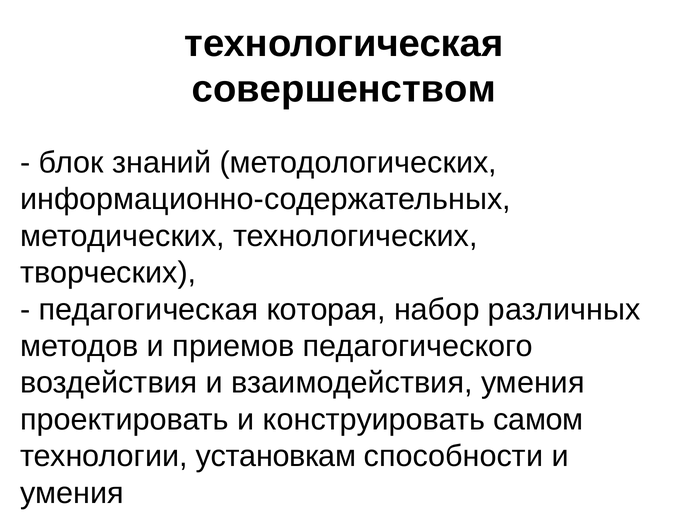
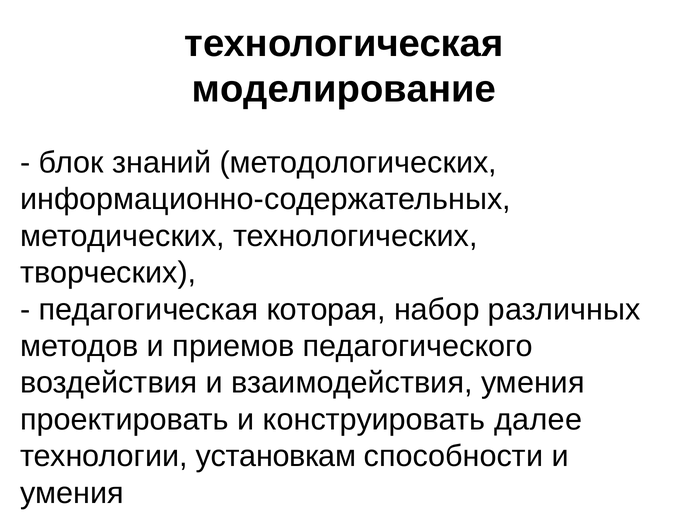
совершенством: совершенством -> моделирование (344, 89)
самом: самом -> далее (538, 420)
